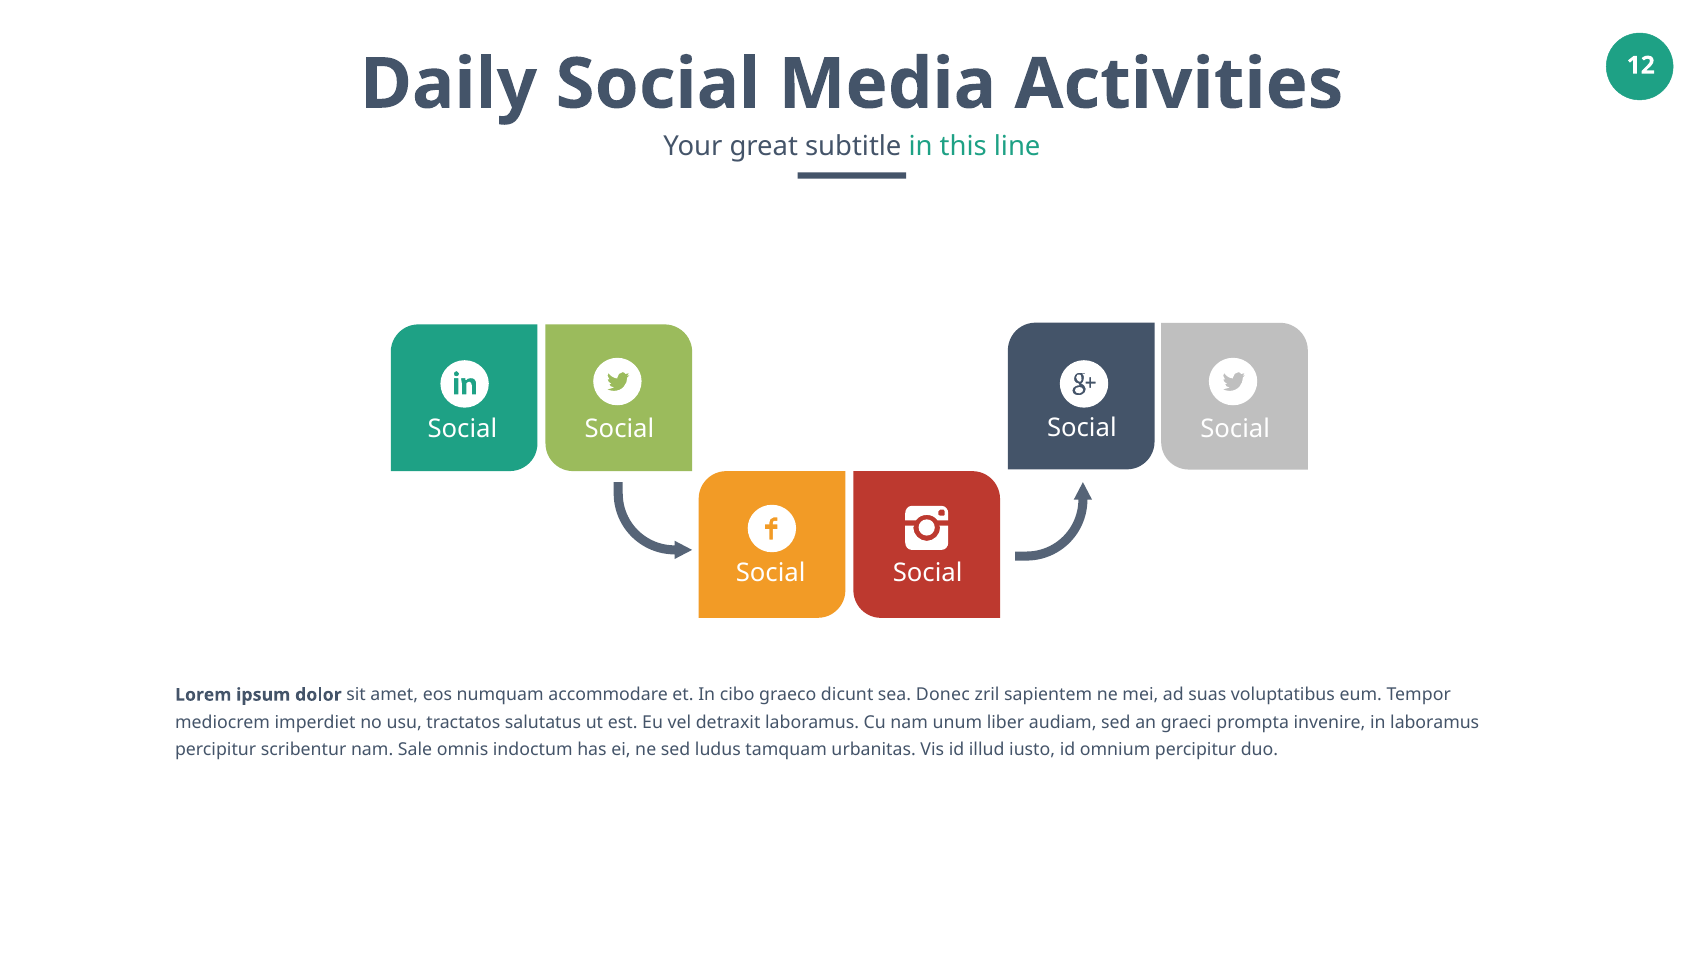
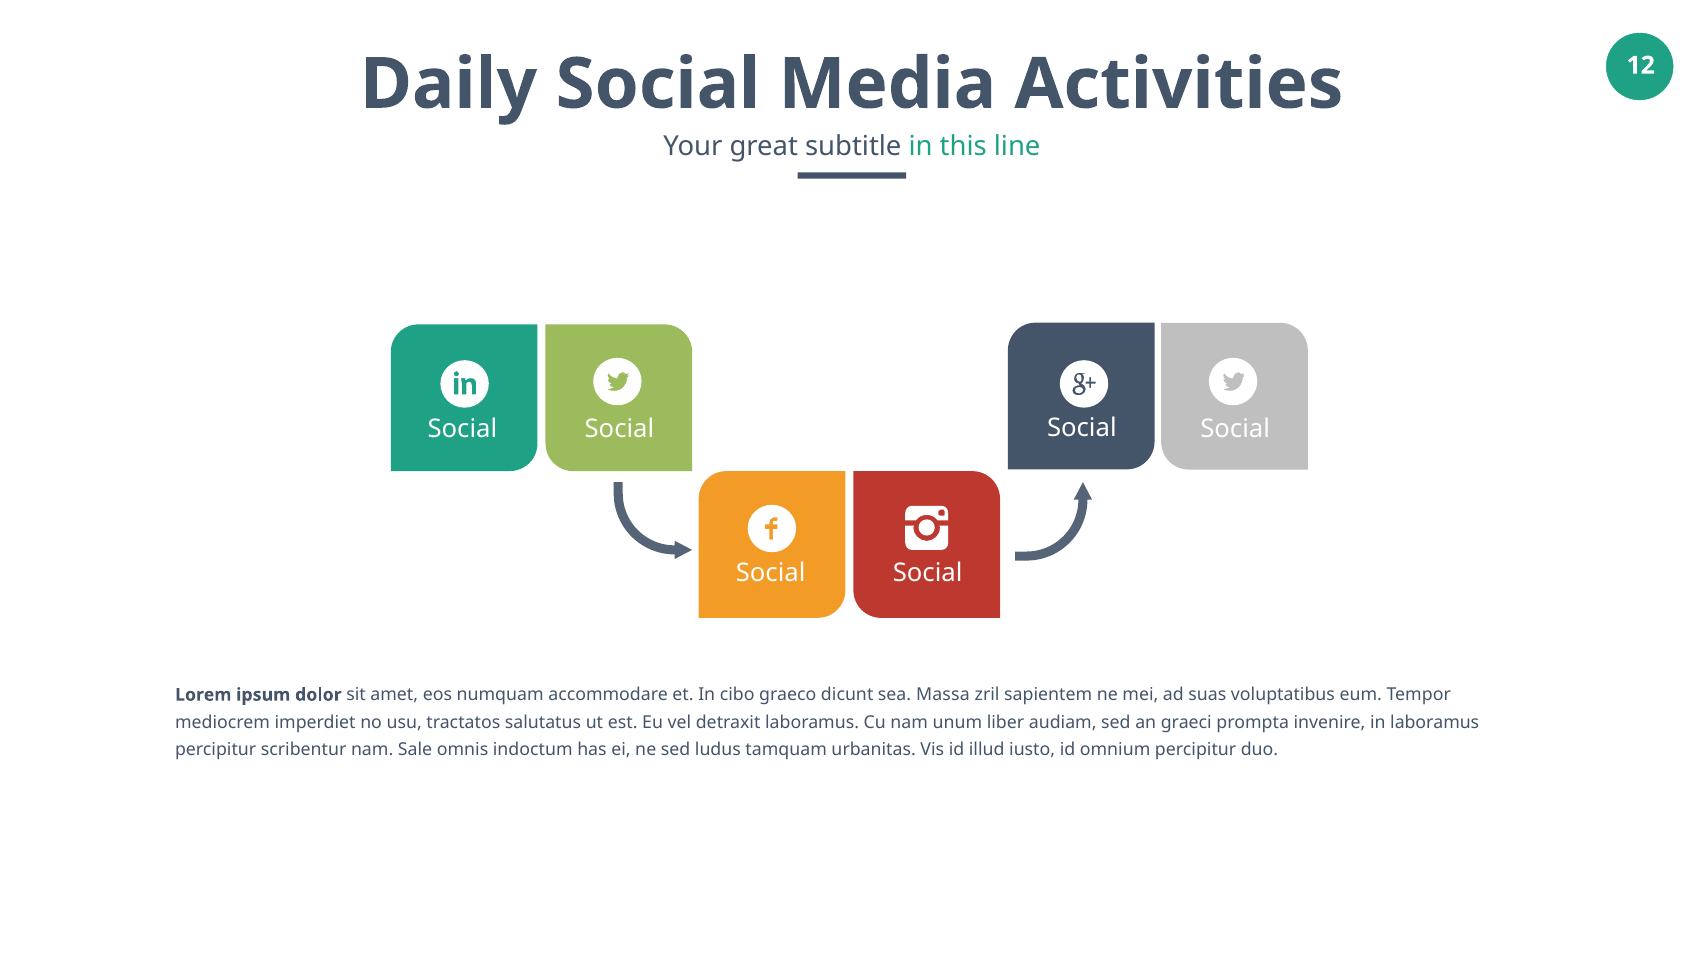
Donec: Donec -> Massa (943, 695)
